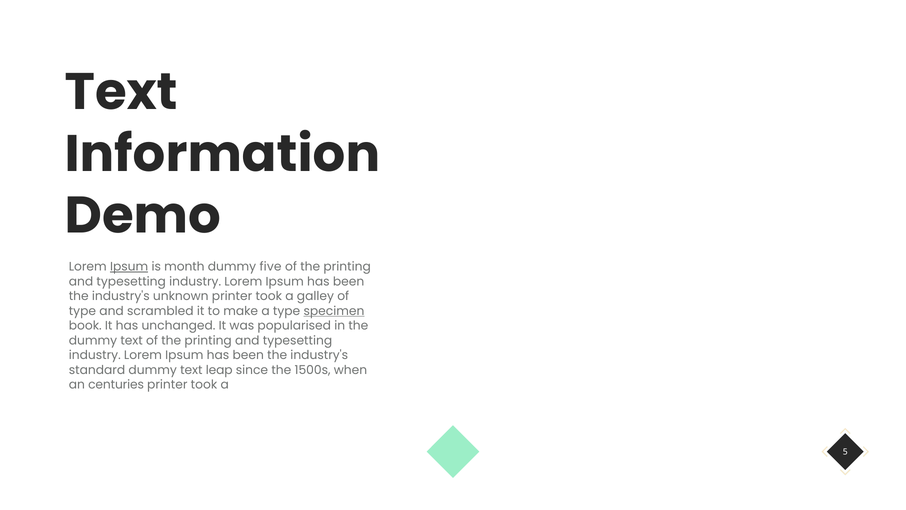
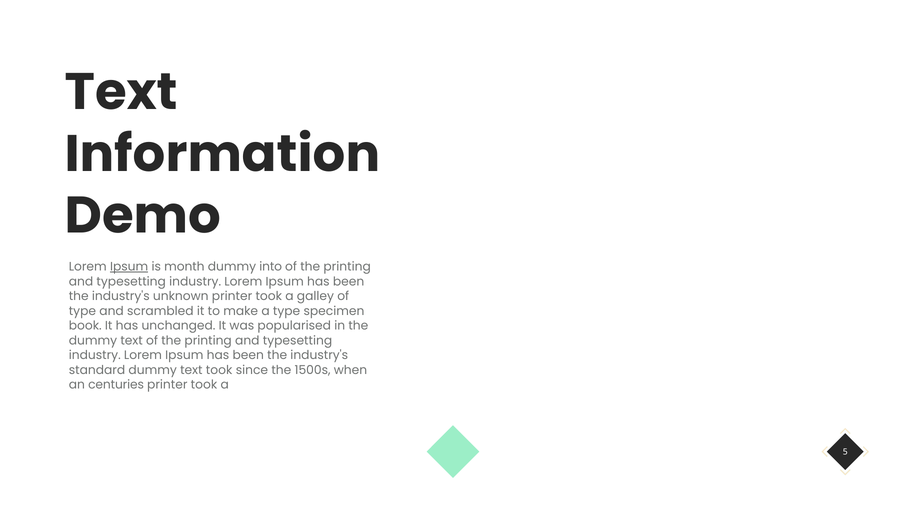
five: five -> into (271, 267)
specimen underline: present -> none (334, 311)
text leap: leap -> took (219, 370)
